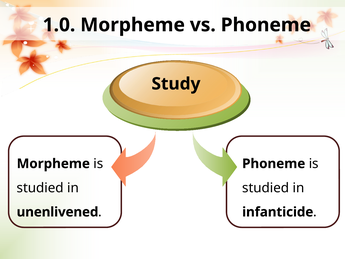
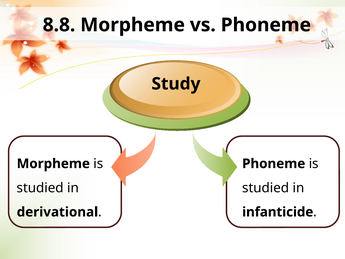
1.0: 1.0 -> 8.8 (59, 25)
unenlivened: unenlivened -> derivational (57, 212)
